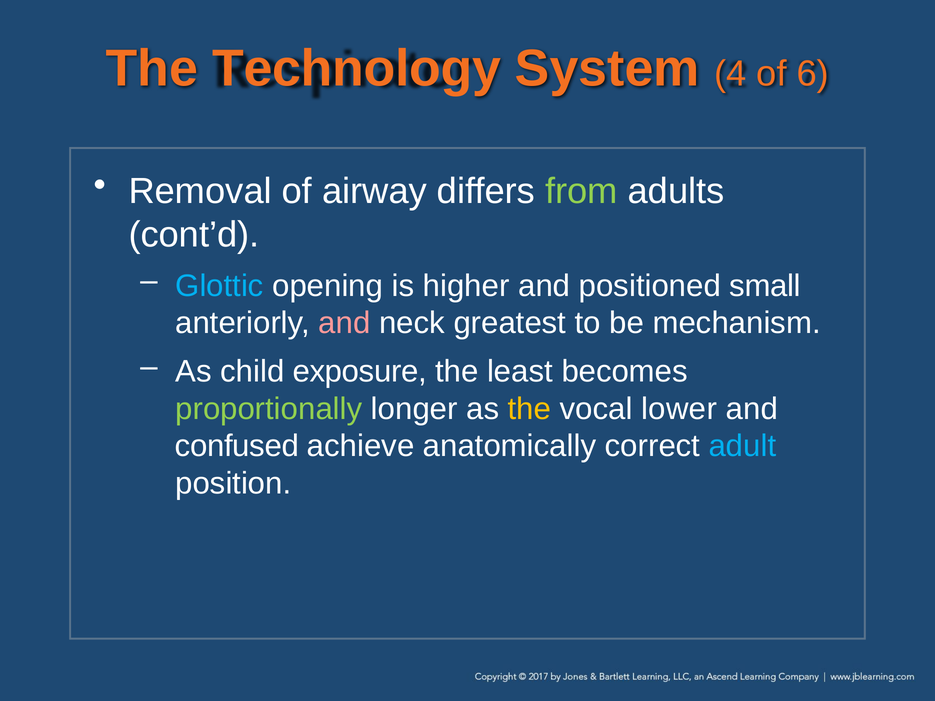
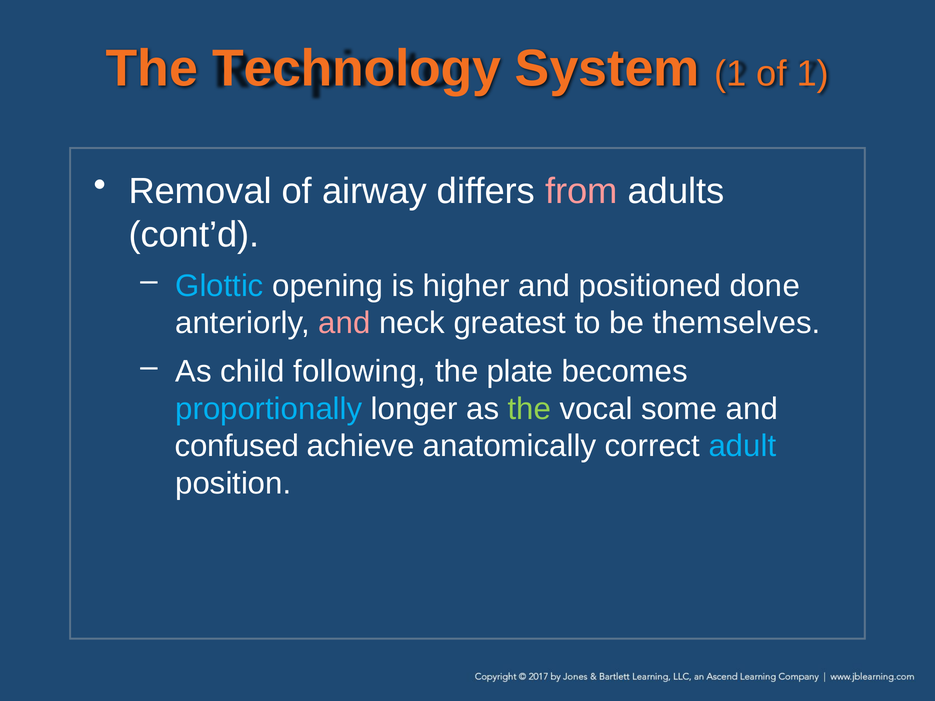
System 4: 4 -> 1 (730, 74)
of 6: 6 -> 1 (813, 74)
from colour: light green -> pink (581, 191)
small: small -> done (765, 286)
mechanism: mechanism -> themselves (737, 323)
exposure: exposure -> following (360, 372)
least: least -> plate (520, 372)
proportionally colour: light green -> light blue (269, 409)
the colour: yellow -> light green (529, 409)
lower: lower -> some (679, 409)
